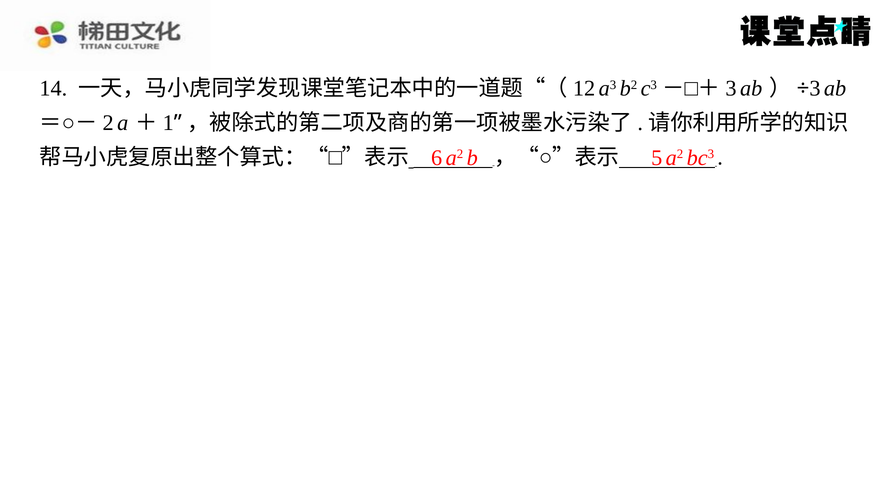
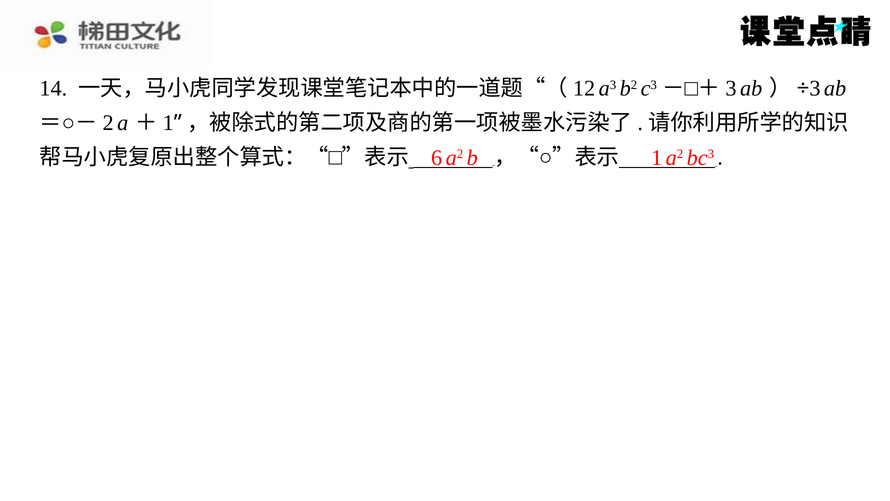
5: 5 -> 1 (657, 158)
